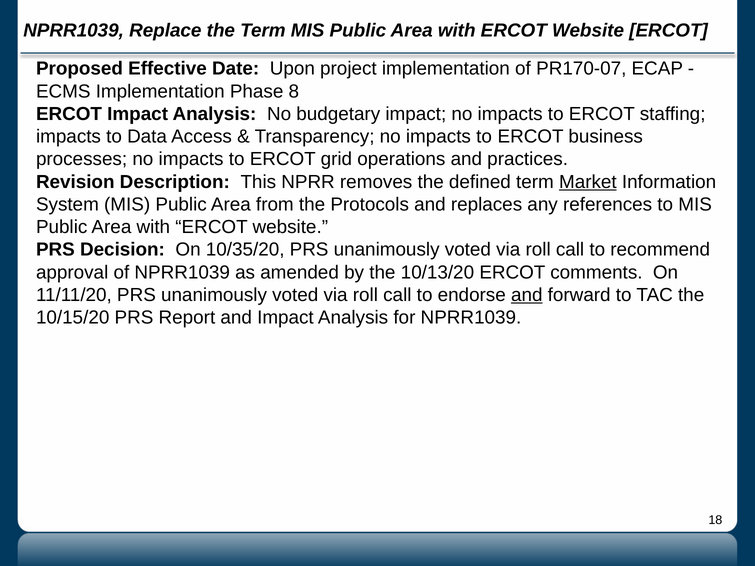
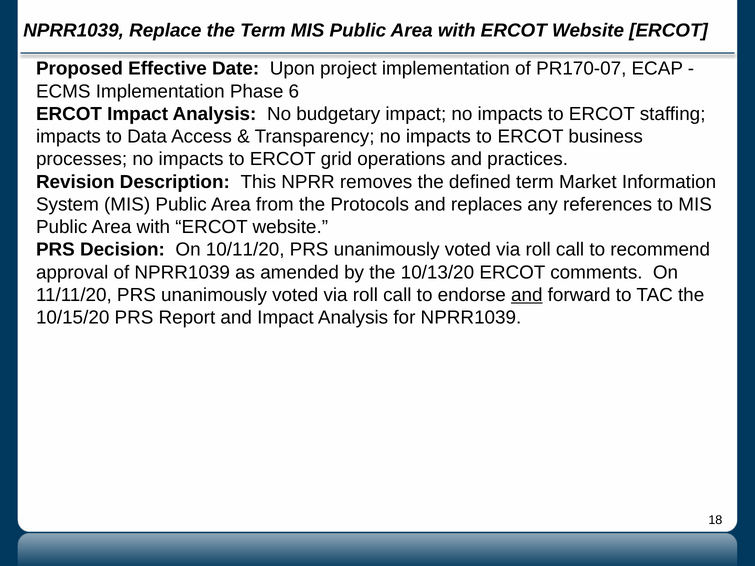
8: 8 -> 6 (294, 91)
Market underline: present -> none (588, 182)
10/35/20: 10/35/20 -> 10/11/20 (245, 250)
